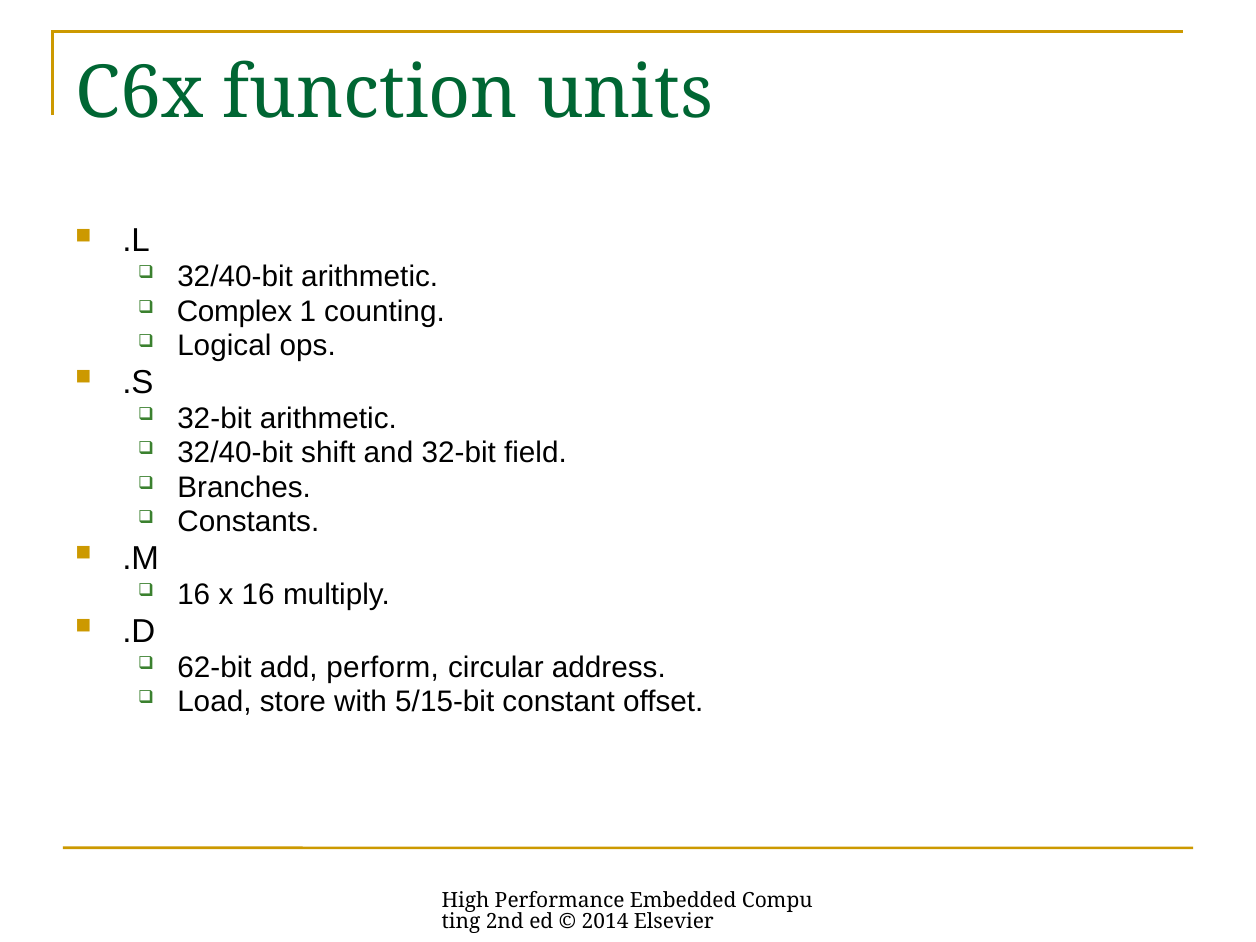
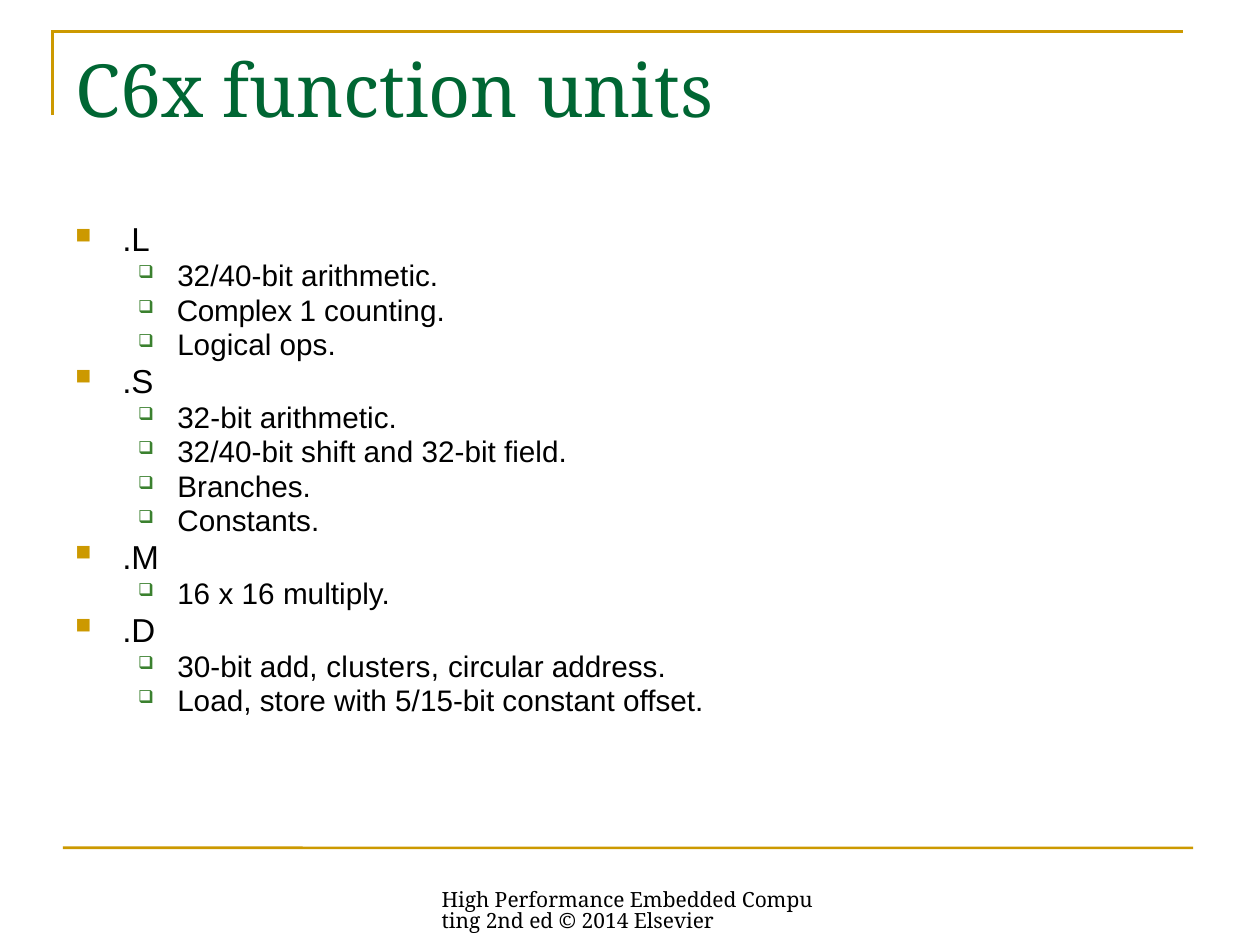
62-bit: 62-bit -> 30-bit (214, 667)
perform: perform -> clusters (383, 667)
